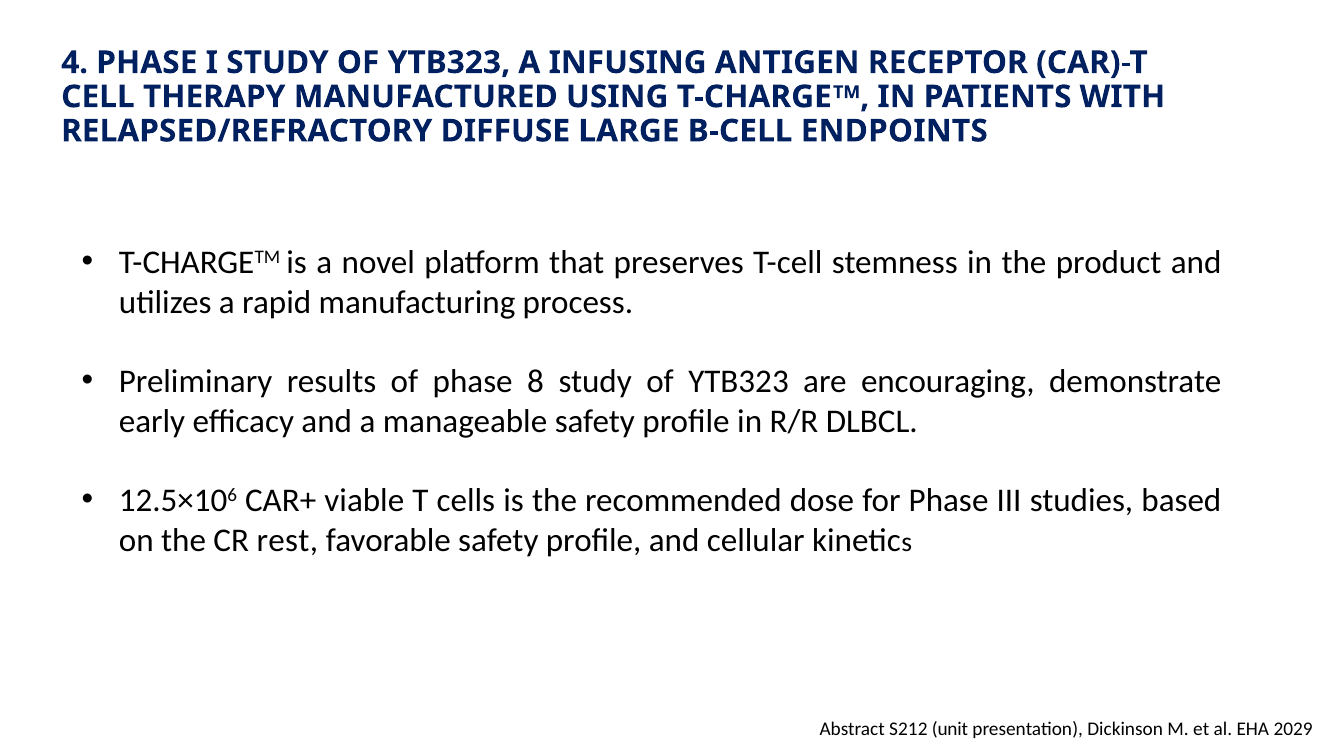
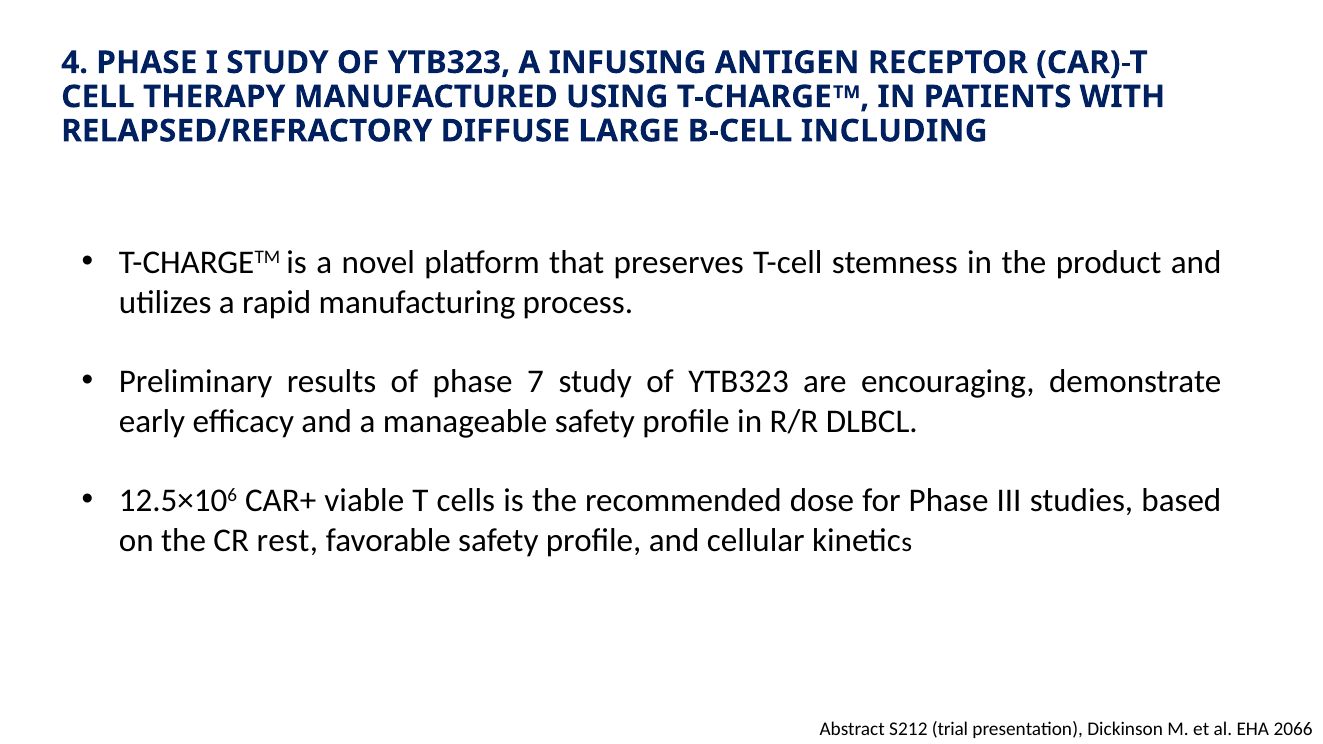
ENDPOINTS: ENDPOINTS -> INCLUDING (894, 131)
8: 8 -> 7 (536, 382)
unit: unit -> trial (950, 729)
2029: 2029 -> 2066 (1293, 729)
